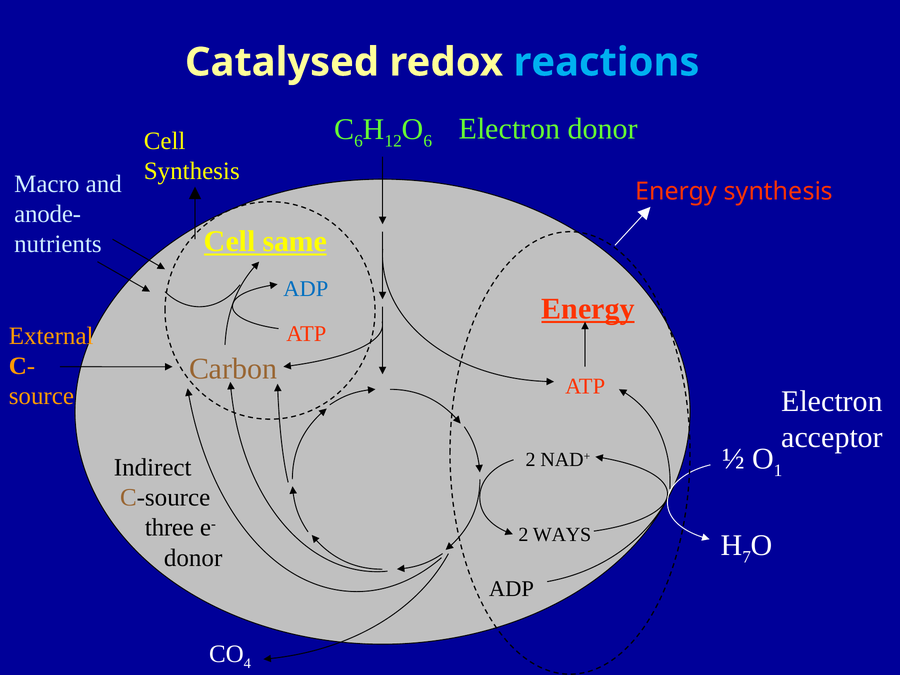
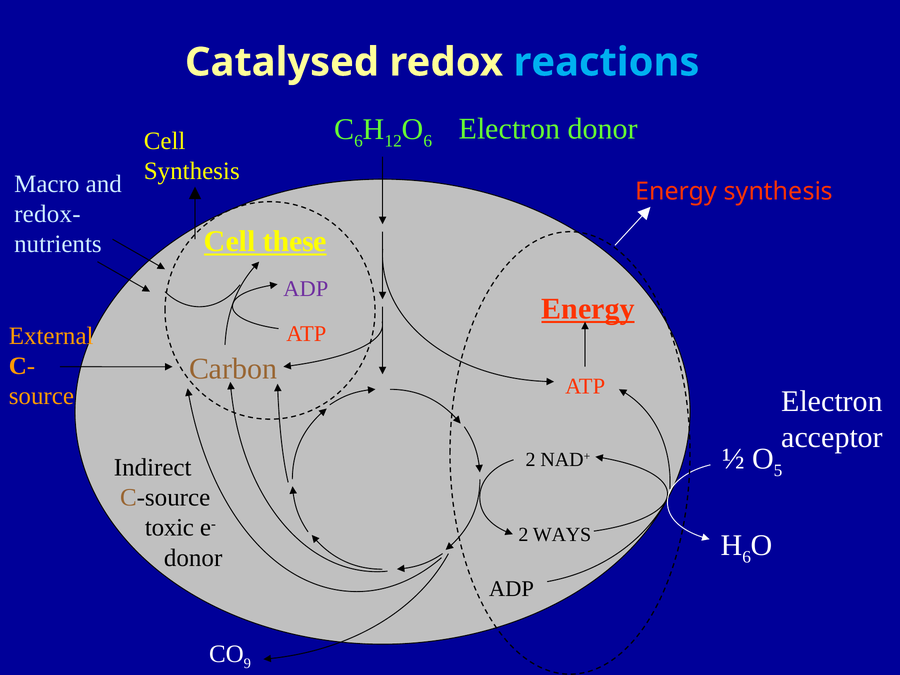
anode-: anode- -> redox- (47, 214)
same: same -> these (295, 241)
ADP colour: blue -> purple (306, 289)
1: 1 -> 5 (778, 470)
three: three -> toxic (169, 528)
7: 7 -> 6 (747, 557)
4: 4 -> 9 (247, 664)
